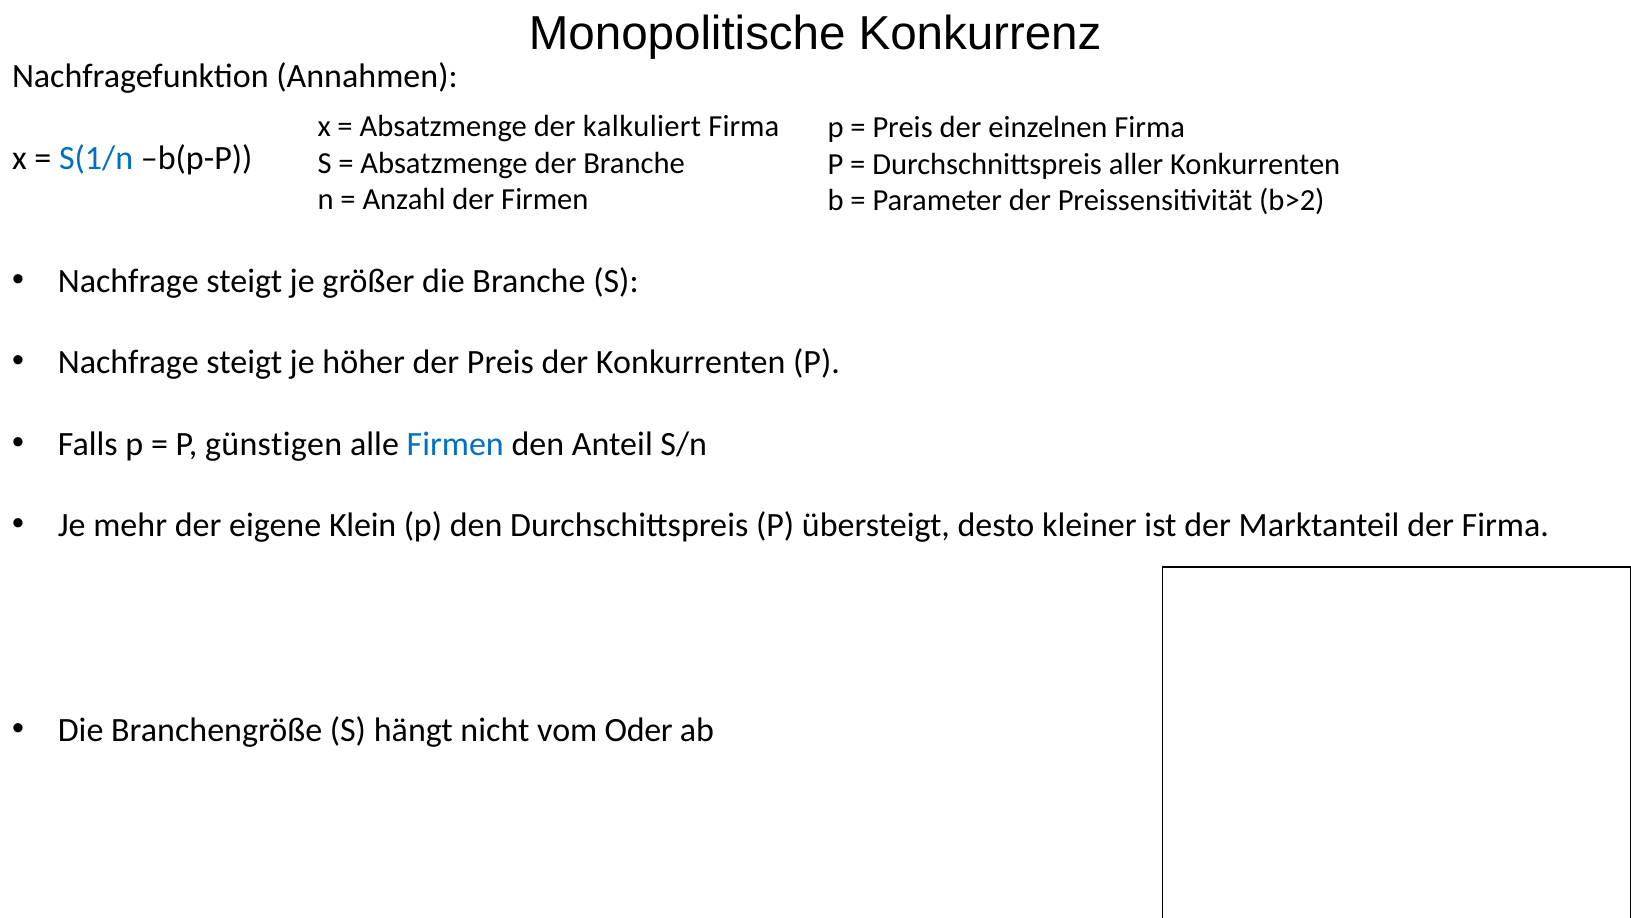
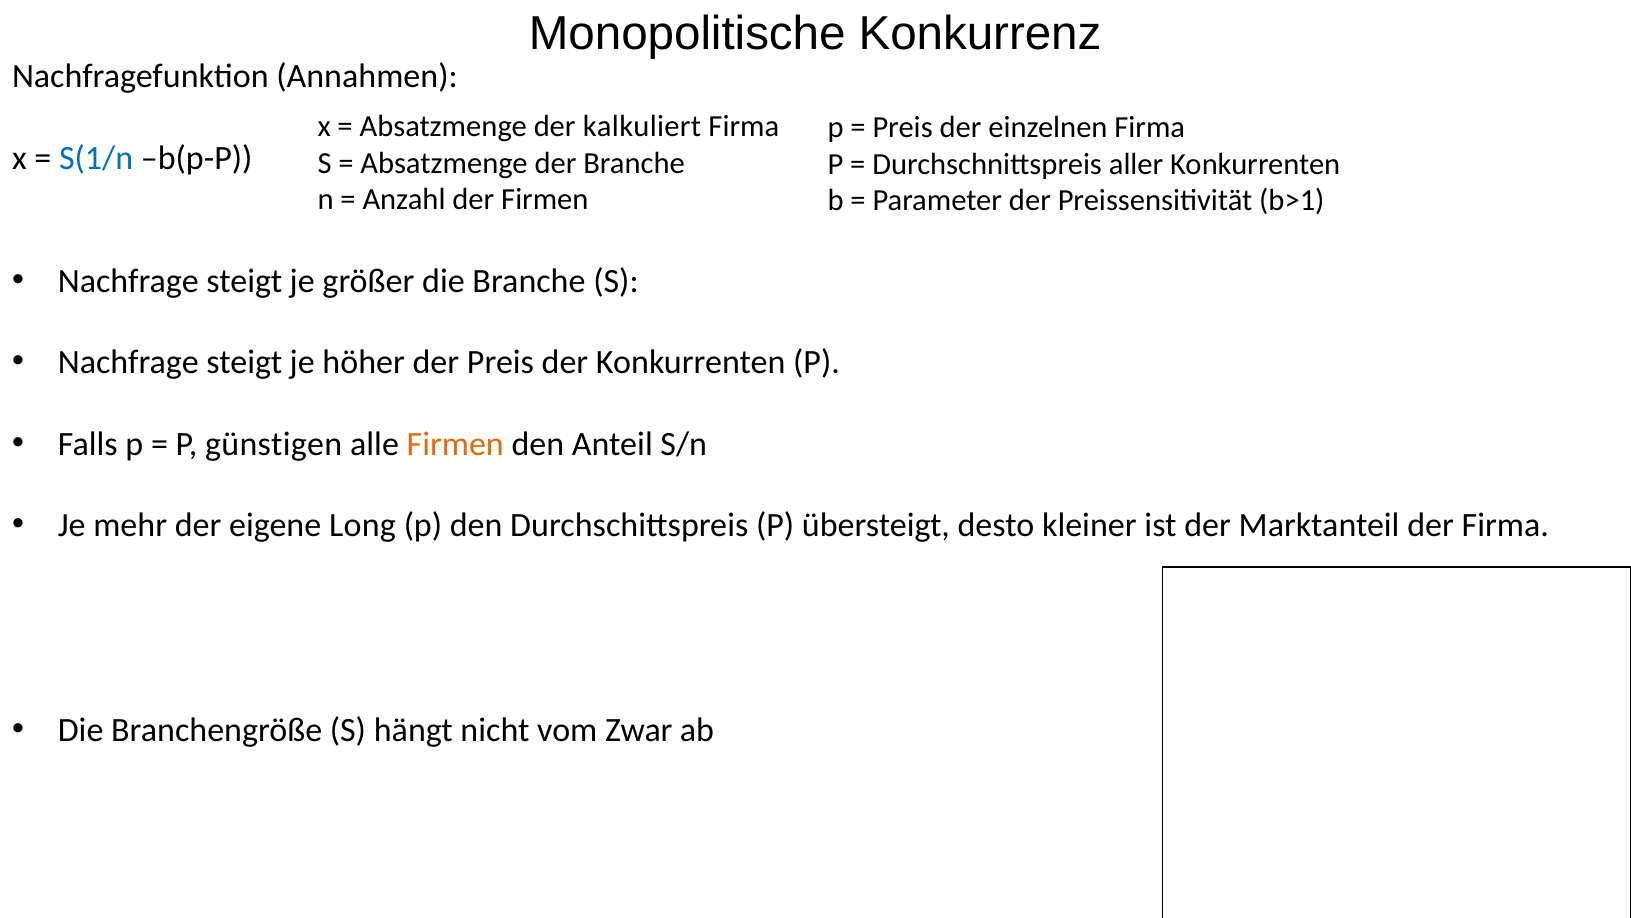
b>2: b>2 -> b>1 (1292, 201)
Firmen colour: blue -> orange (455, 444)
Klein: Klein -> Long (362, 525)
Oder: Oder -> Zwar (639, 729)
